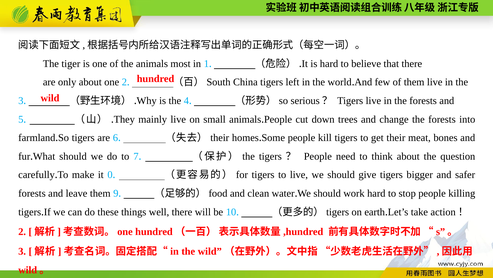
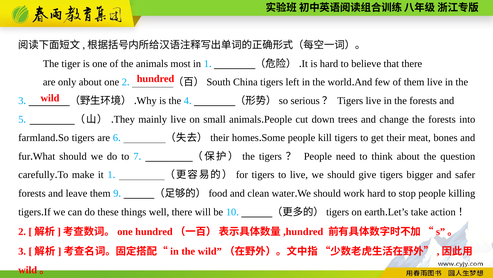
it 0: 0 -> 1 (110, 175)
